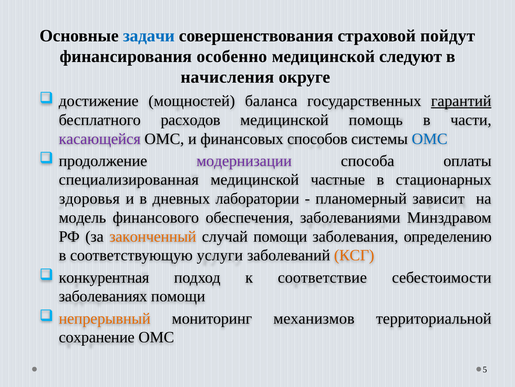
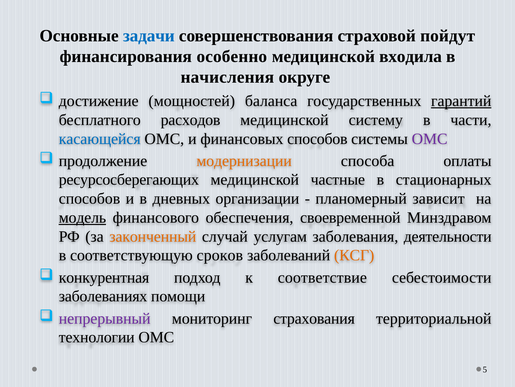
следуют: следуют -> входила (411, 56)
помощь: помощь -> систему (376, 120)
касающейся colour: purple -> blue (100, 139)
ОМС colour: blue -> purple (430, 139)
модернизации colour: purple -> orange (244, 161)
специализированная: специализированная -> ресурсосберегающих (129, 179)
здоровья: здоровья -> способов (90, 198)
лаборатории: лаборатории -> организации (257, 198)
модель underline: none -> present (82, 217)
заболеваниями: заболеваниями -> своевременной (350, 217)
случай помощи: помощи -> услугам (280, 236)
определению: определению -> деятельности (448, 236)
услуги: услуги -> сроков (220, 255)
непрерывный colour: orange -> purple (105, 318)
механизмов: механизмов -> страхования (314, 318)
сохранение: сохранение -> технологии (97, 337)
